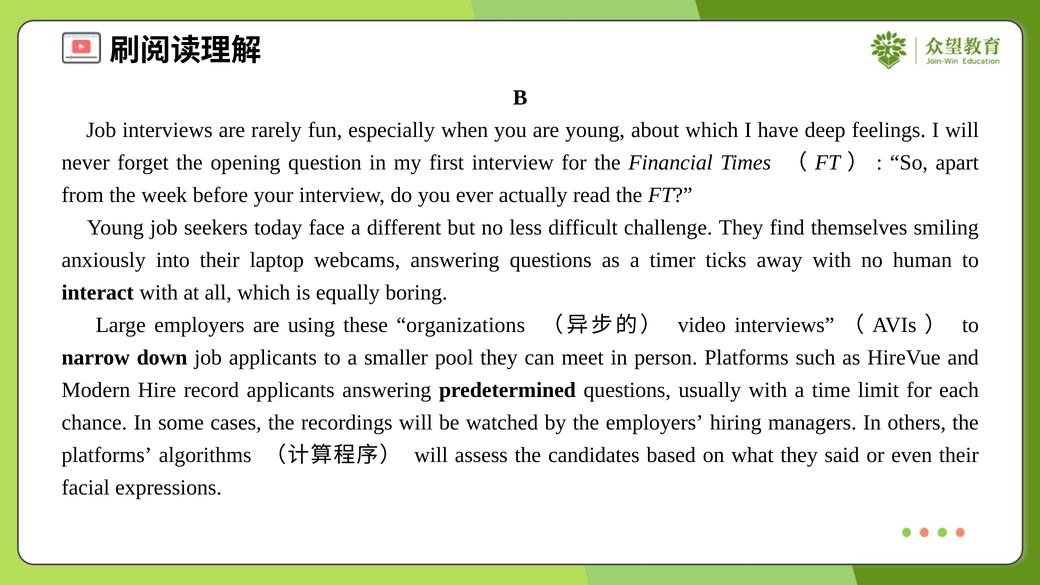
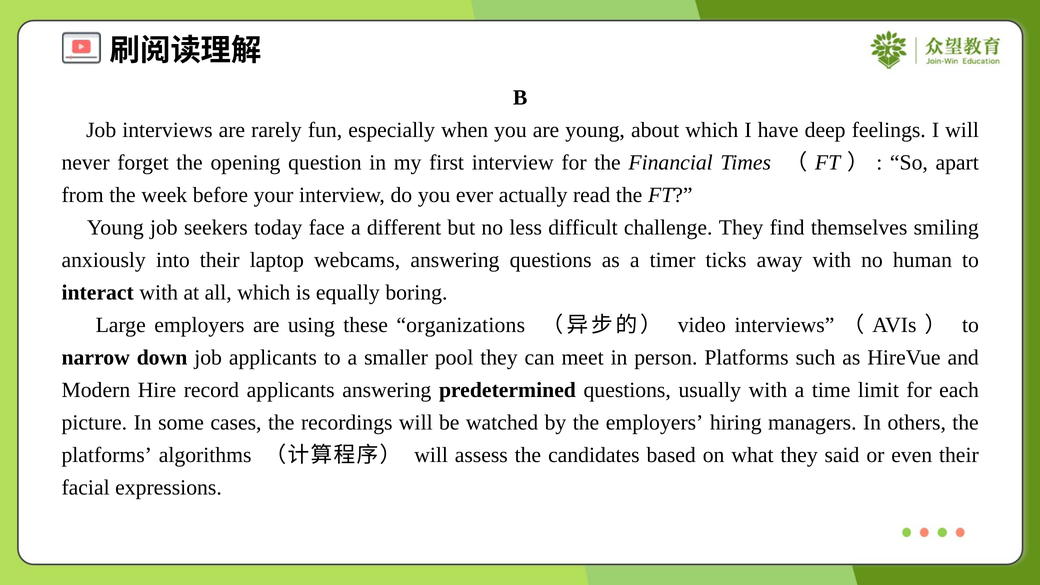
chance: chance -> picture (94, 423)
